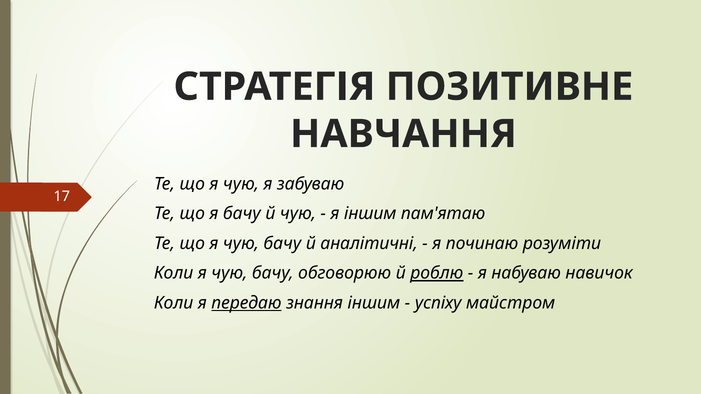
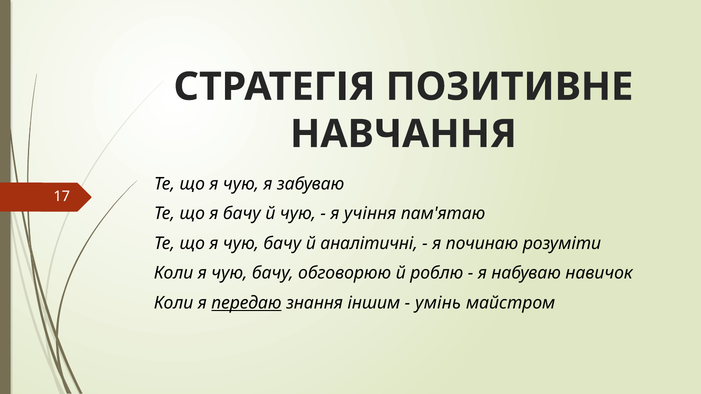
я іншим: іншим -> учіння (370, 214)
роблю underline: present -> none (437, 273)
успіху: успіху -> умінь (438, 303)
